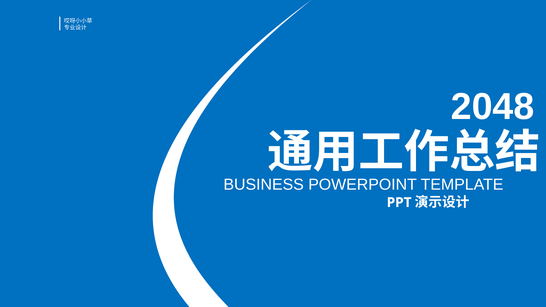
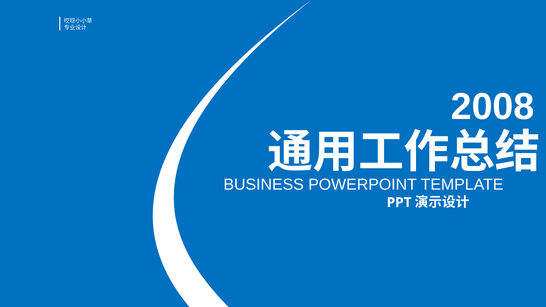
2048: 2048 -> 2008 (493, 107)
